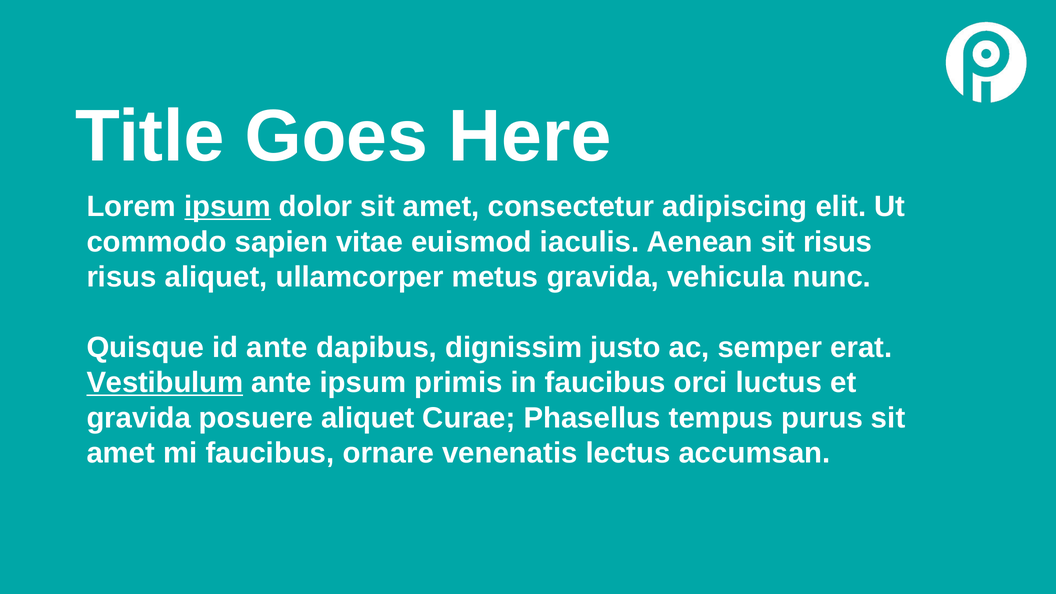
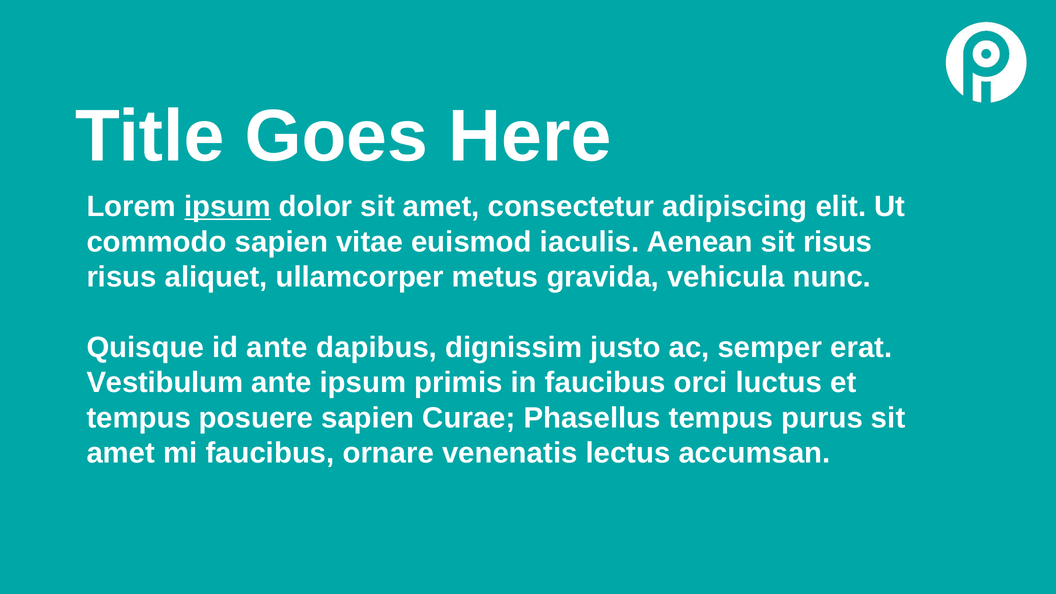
Vestibulum underline: present -> none (165, 383)
gravida: gravida -> tempus (139, 418)
posuere aliquet: aliquet -> sapien (368, 418)
